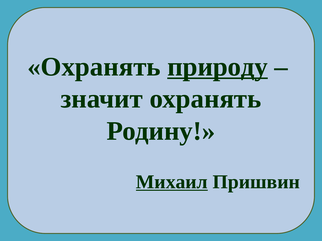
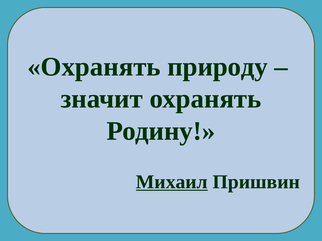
природу underline: present -> none (218, 67)
